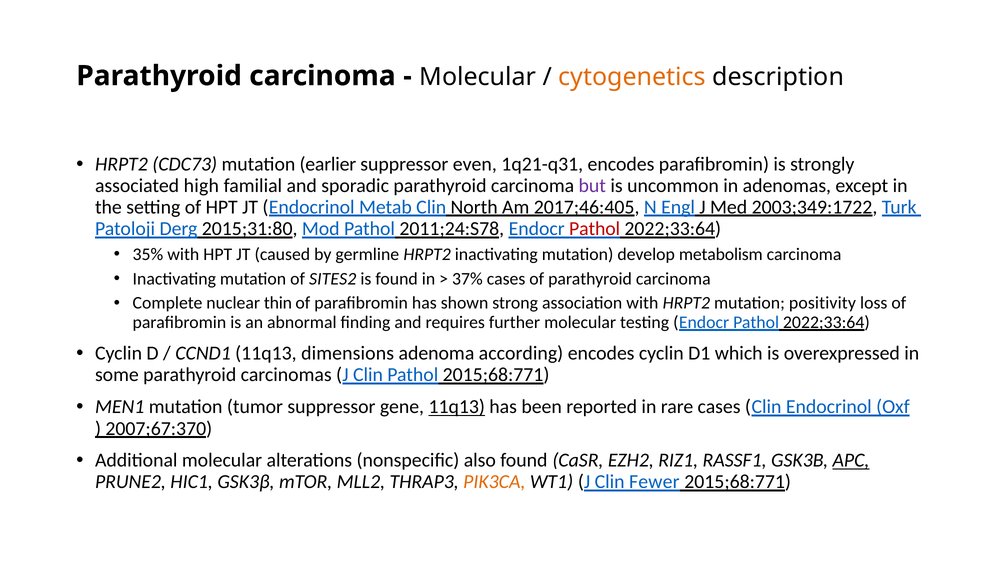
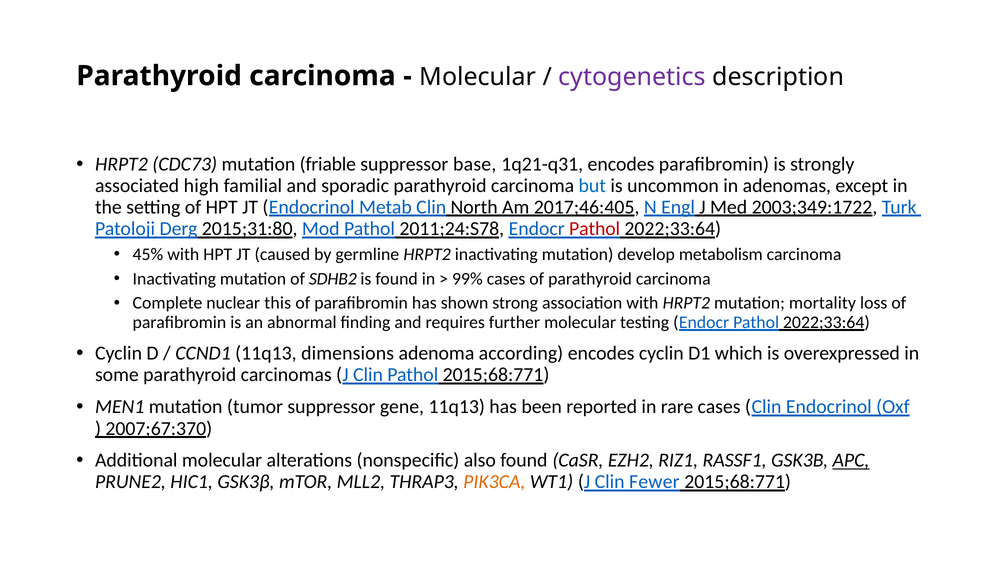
cytogenetics colour: orange -> purple (632, 77)
earlier: earlier -> friable (328, 164)
even: even -> base (475, 164)
but colour: purple -> blue (592, 186)
35%: 35% -> 45% (148, 254)
SITES2: SITES2 -> SDHB2 (333, 279)
37%: 37% -> 99% (467, 279)
thin: thin -> this (278, 303)
positivity: positivity -> mortality (822, 303)
11q13 underline: present -> none (457, 407)
